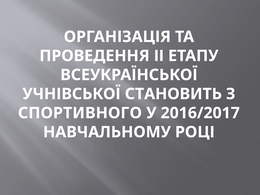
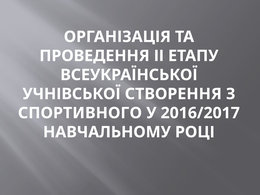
СТАНОВИТЬ: СТАНОВИТЬ -> СТВОРЕННЯ (173, 94)
